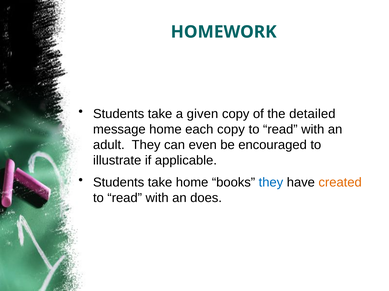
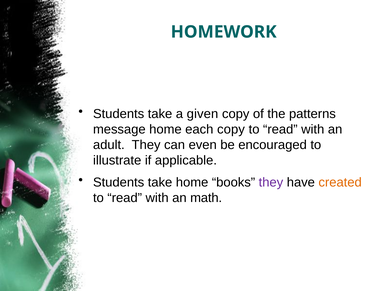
detailed: detailed -> patterns (312, 114)
they colour: blue -> purple (271, 183)
does: does -> math (206, 198)
